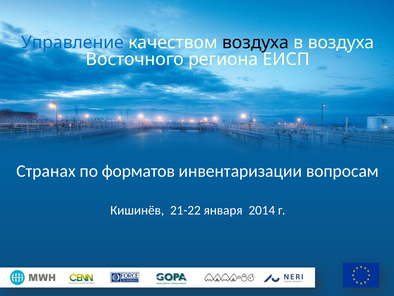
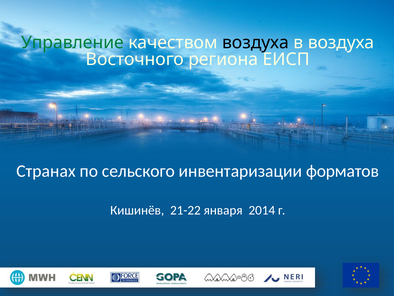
Управление colour: blue -> green (72, 42)
форматов: форматов -> сельского (138, 171)
вопросам: вопросам -> форматов (342, 171)
